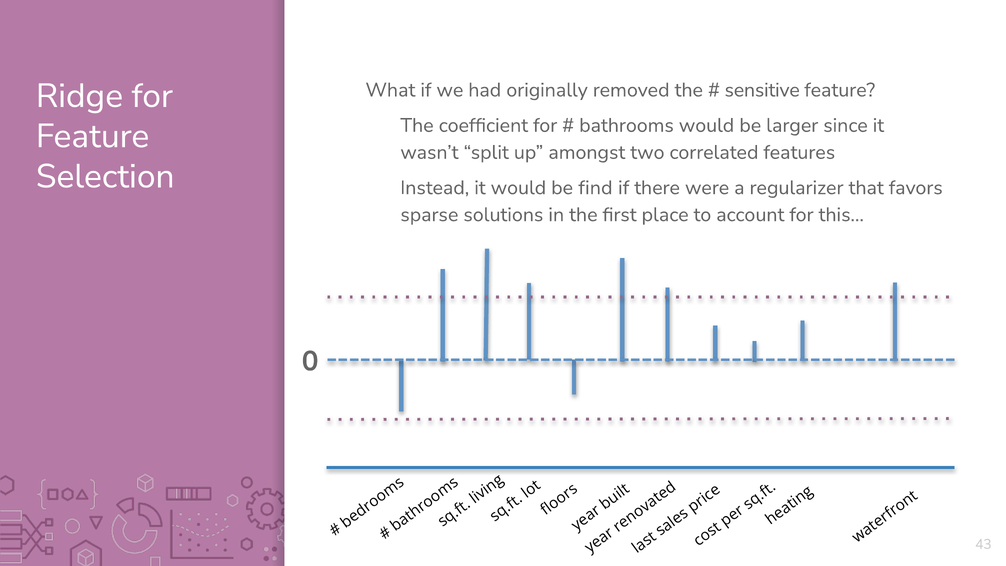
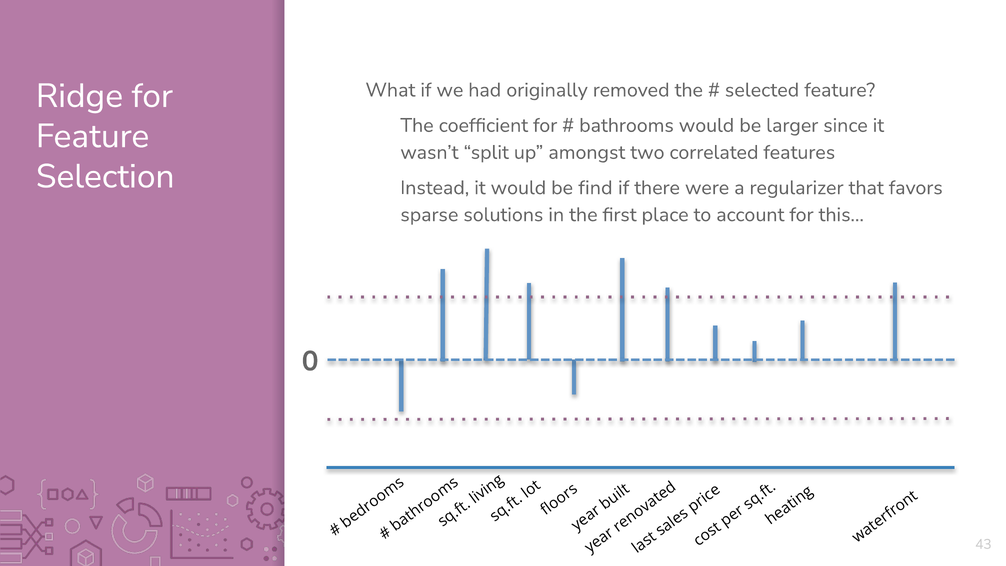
sensitive: sensitive -> selected (762, 90)
